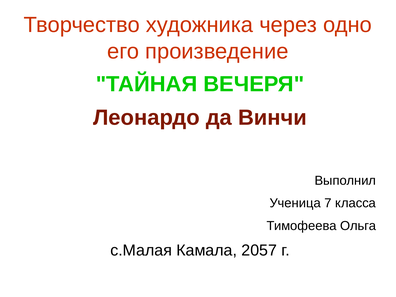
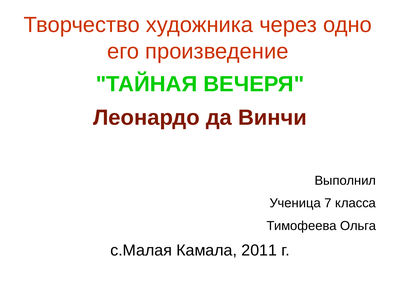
2057: 2057 -> 2011 (259, 250)
